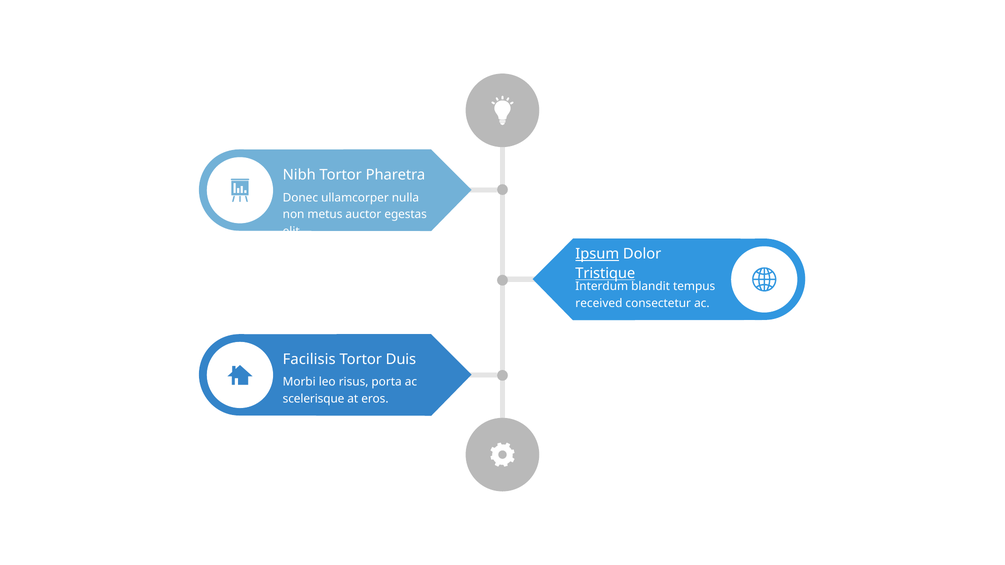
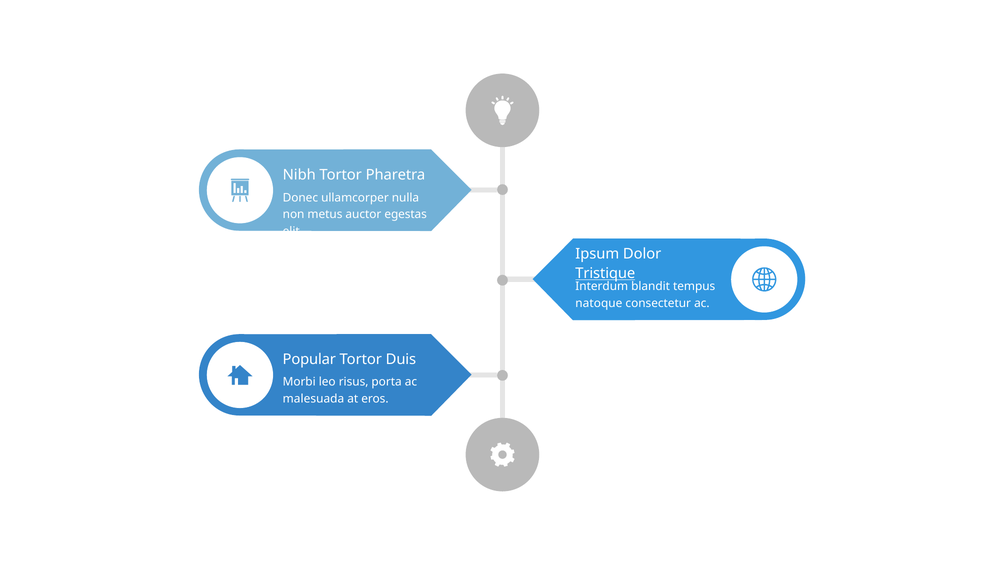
Ipsum underline: present -> none (597, 254)
received: received -> natoque (599, 304)
Facilisis: Facilisis -> Popular (309, 359)
scelerisque: scelerisque -> malesuada (313, 399)
